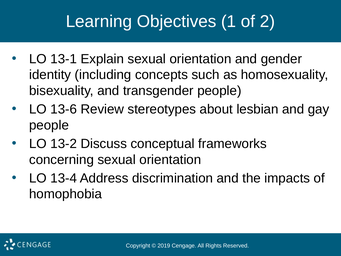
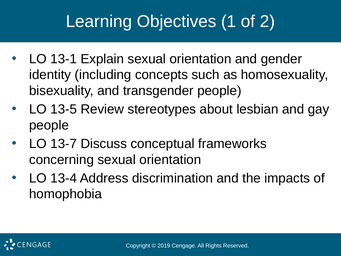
13-6: 13-6 -> 13-5 (64, 109)
13-2: 13-2 -> 13-7 (64, 144)
